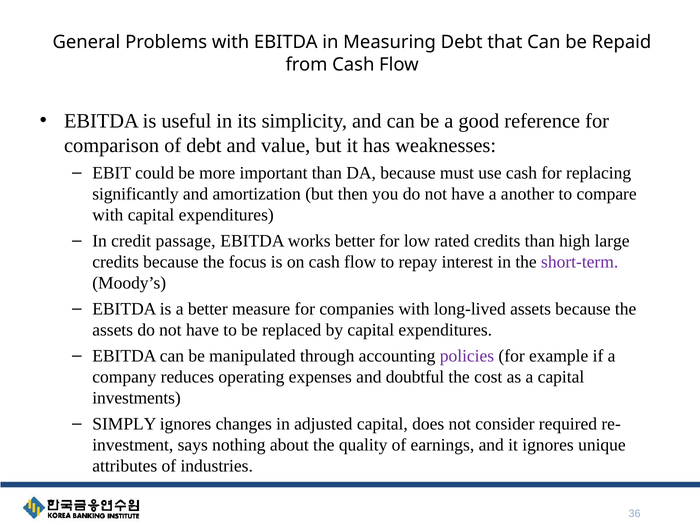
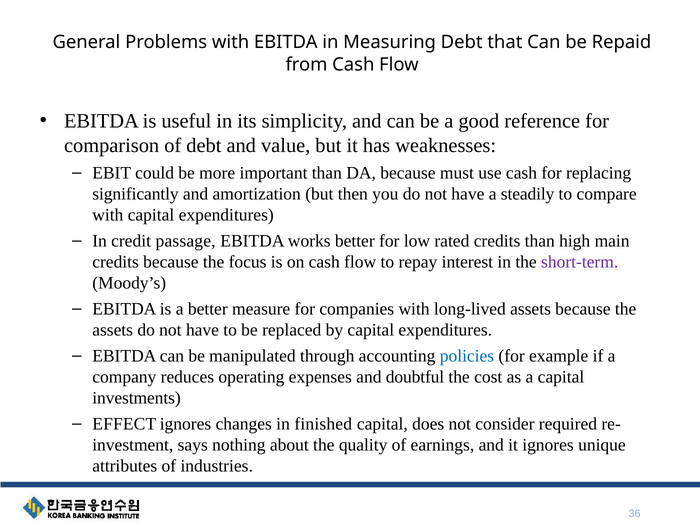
another: another -> steadily (528, 194)
large: large -> main (612, 241)
policies colour: purple -> blue (467, 356)
SIMPLY: SIMPLY -> EFFECT (124, 424)
adjusted: adjusted -> finished (323, 424)
